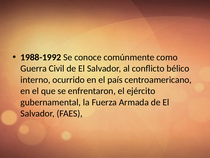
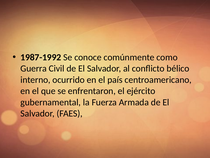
1988-1992: 1988-1992 -> 1987-1992 (41, 57)
